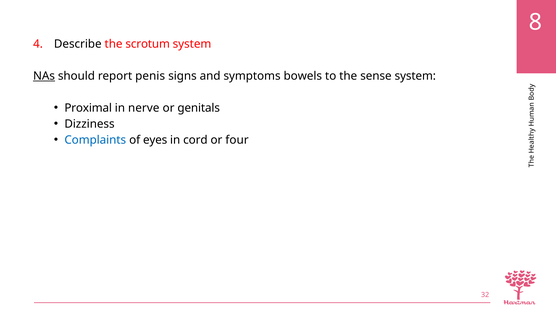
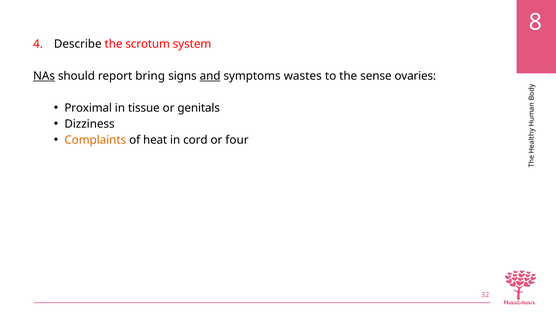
penis: penis -> bring (150, 76)
and underline: none -> present (210, 76)
bowels: bowels -> wastes (303, 76)
sense system: system -> ovaries (415, 76)
nerve: nerve -> tissue (144, 108)
Complaints colour: blue -> orange (95, 140)
eyes: eyes -> heat (155, 140)
